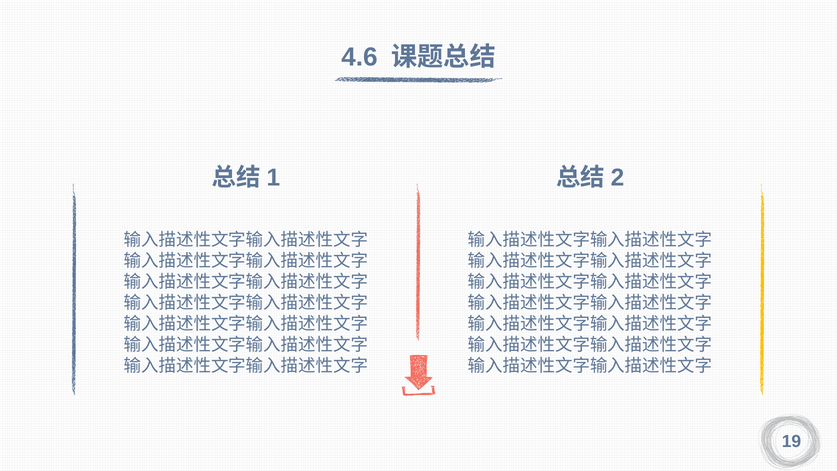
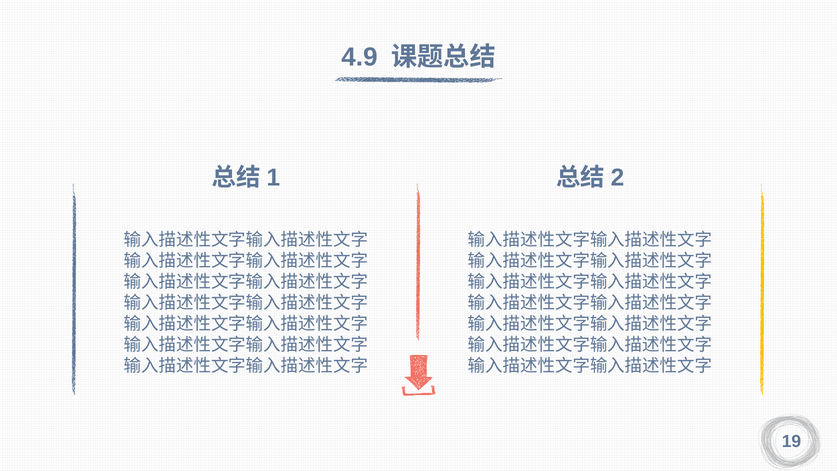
4.6: 4.6 -> 4.9 (359, 57)
